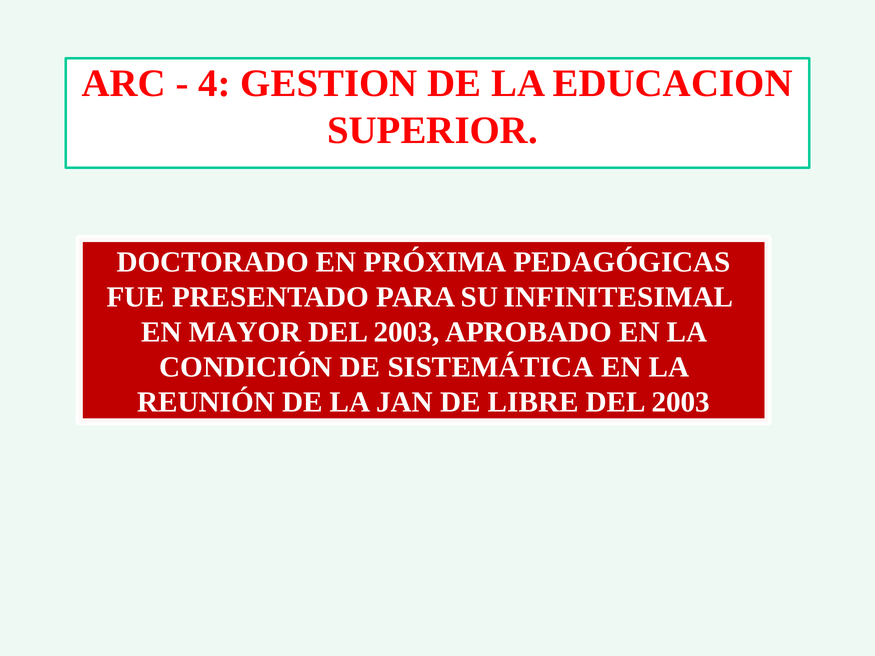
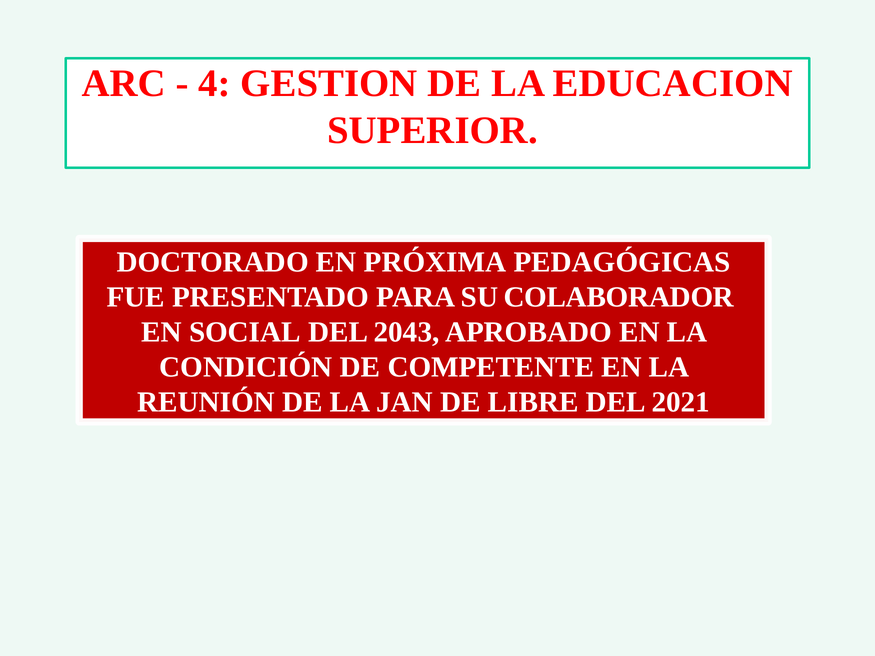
INFINITESIMAL: INFINITESIMAL -> COLABORADOR (619, 297)
MAYOR: MAYOR -> SOCIAL (245, 332)
2003: 2003 -> 2043 (407, 332)
SISTEMÁTICA: SISTEMÁTICA -> COMPETENTE (491, 367)
2003: 2003 -> 2021 (681, 402)
